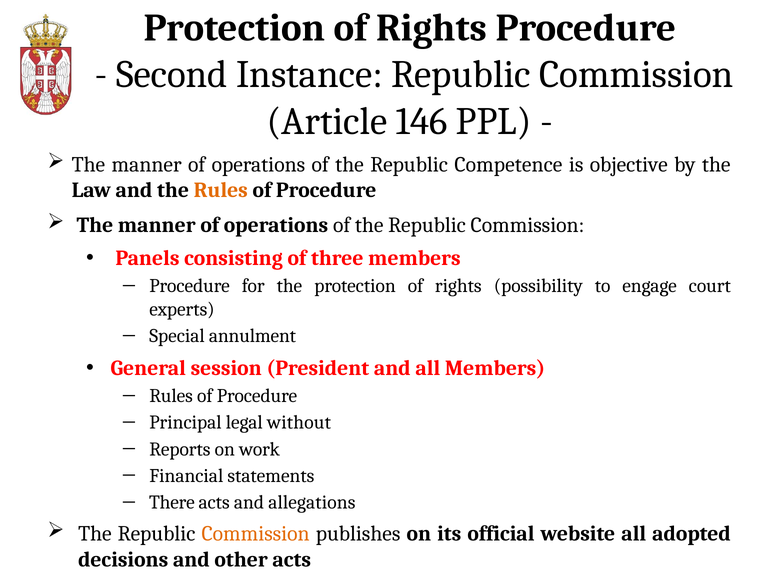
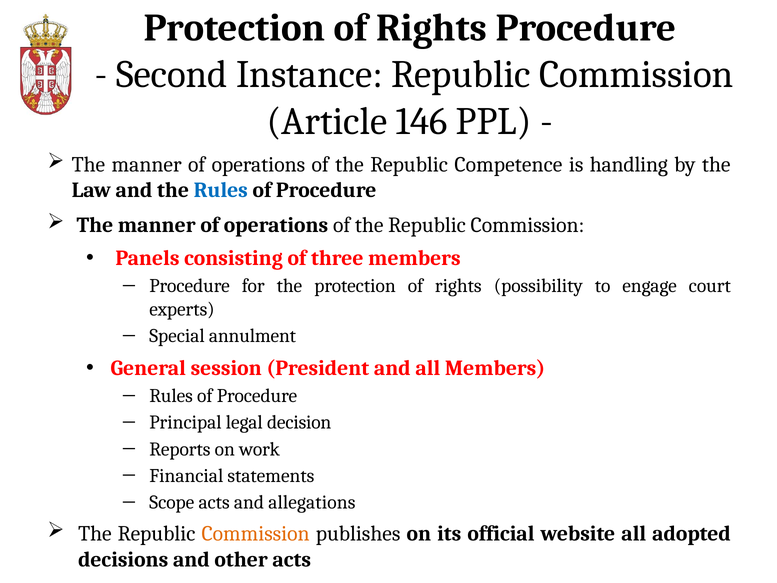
objective: objective -> handling (629, 164)
Rules colour: orange -> blue (221, 190)
without: without -> decision (299, 422)
There: There -> Scope (172, 502)
